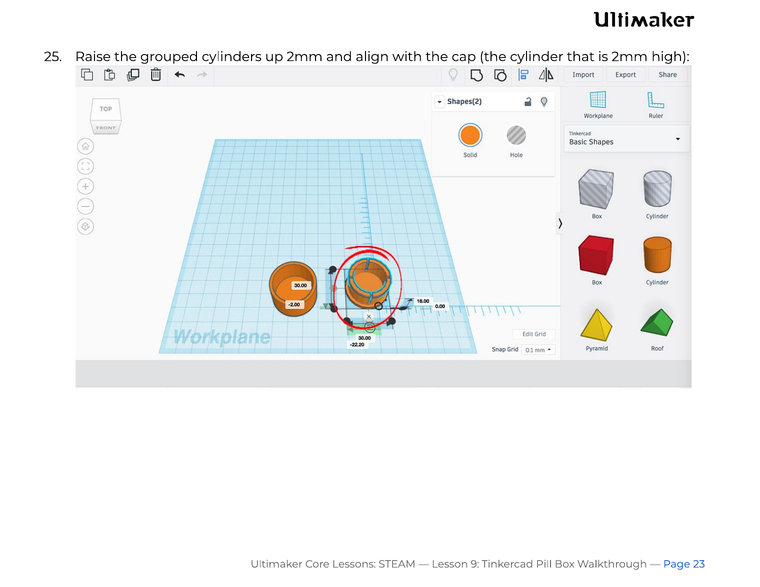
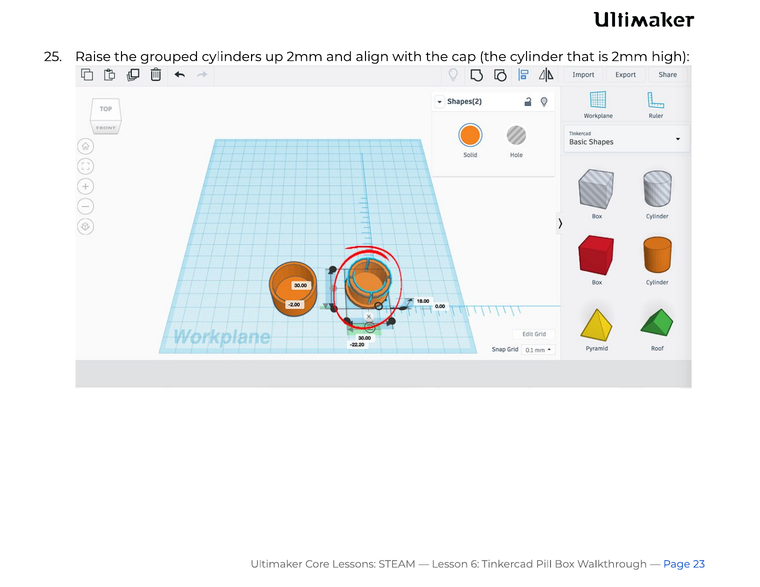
9: 9 -> 6 (475, 564)
